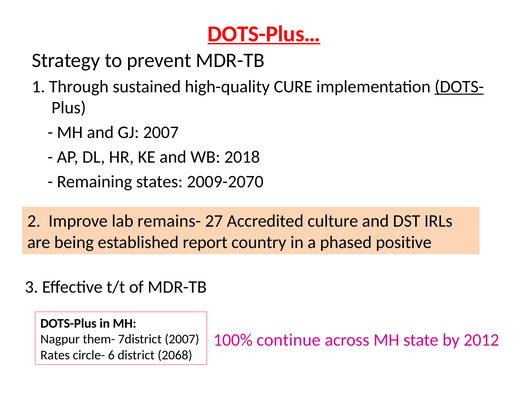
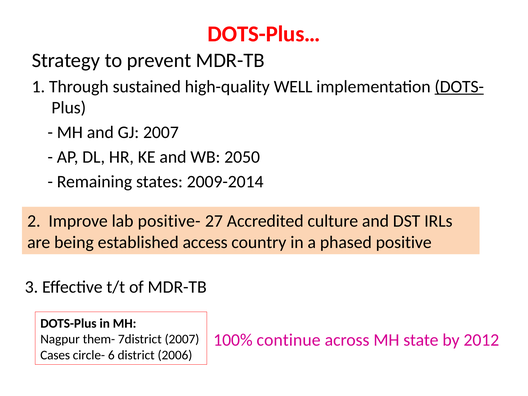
DOTS-Plus… underline: present -> none (264, 34)
CURE: CURE -> WELL (293, 87)
2018: 2018 -> 2050 (242, 157)
2009-2070: 2009-2070 -> 2009-2014 (225, 182)
remains-: remains- -> positive- (169, 221)
report: report -> access (205, 242)
Rates: Rates -> Cases (55, 355)
2068: 2068 -> 2006 (175, 355)
